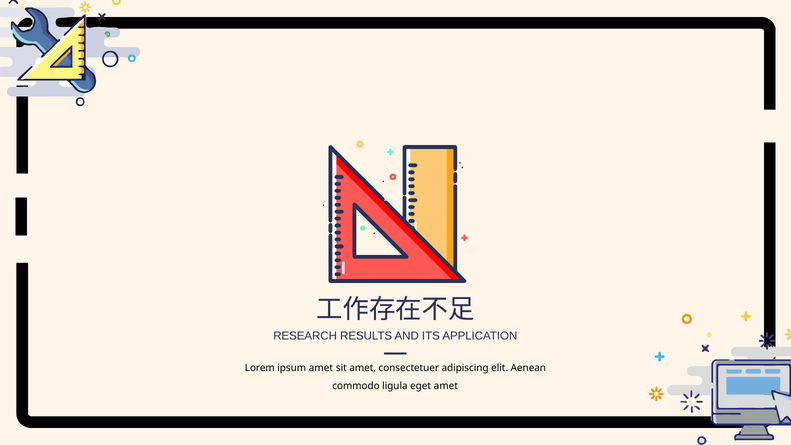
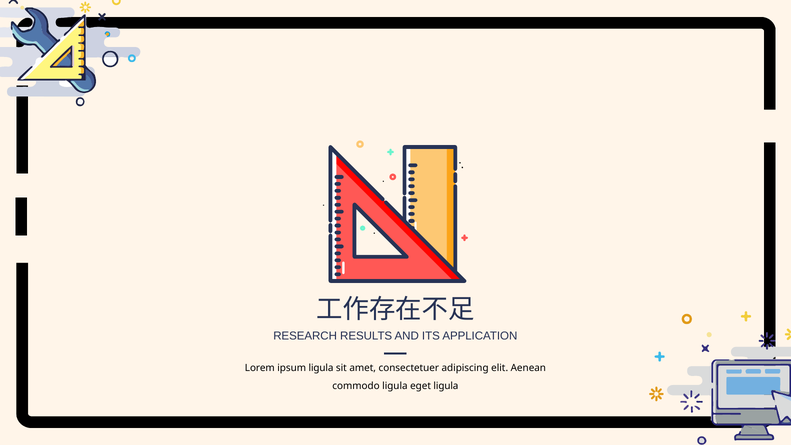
ipsum amet: amet -> ligula (321, 368)
eget amet: amet -> ligula (446, 386)
